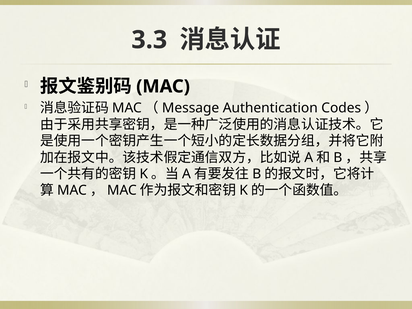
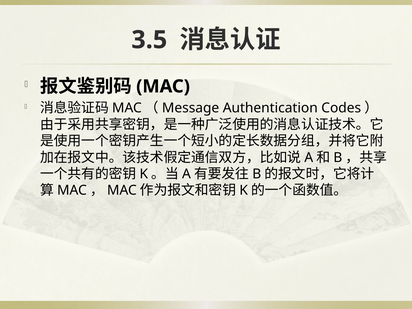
3.3: 3.3 -> 3.5 (149, 40)
